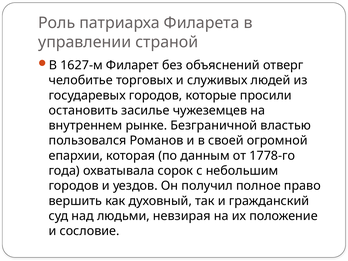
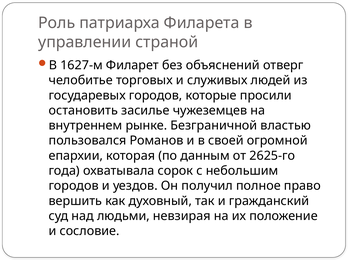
1778-го: 1778-го -> 2625-го (272, 156)
